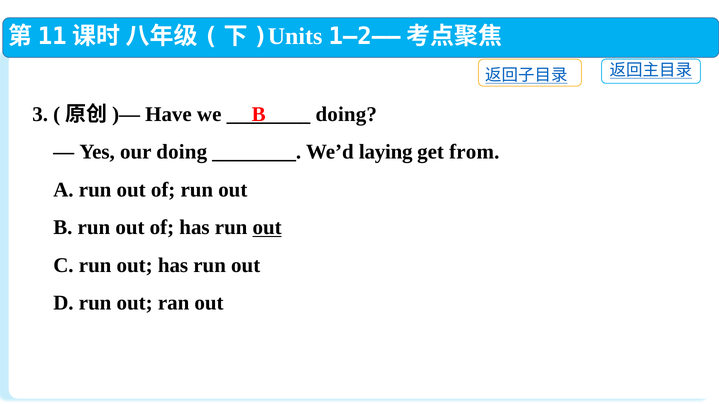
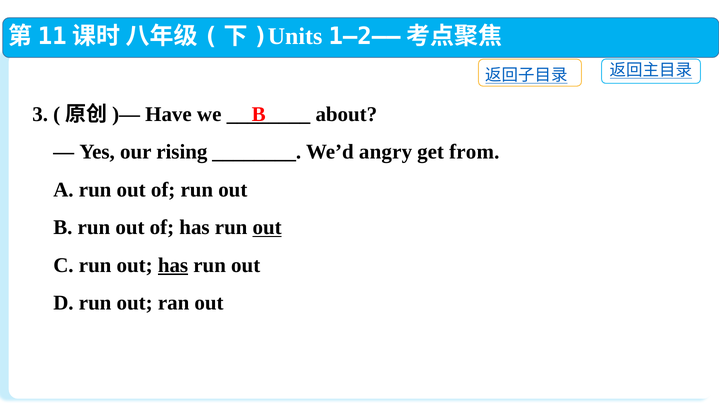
doing: doing -> about (346, 114)
our doing: doing -> rising (182, 152)
laying: laying -> angry (386, 152)
has underline: none -> present (173, 265)
